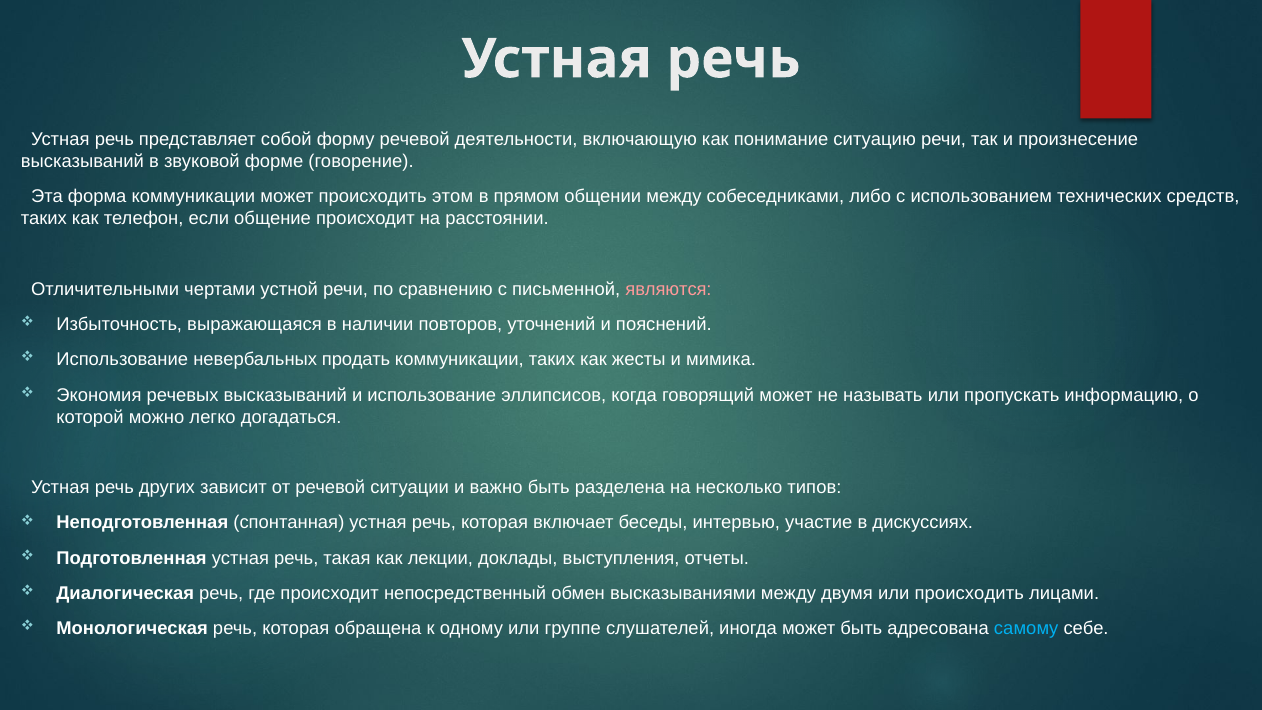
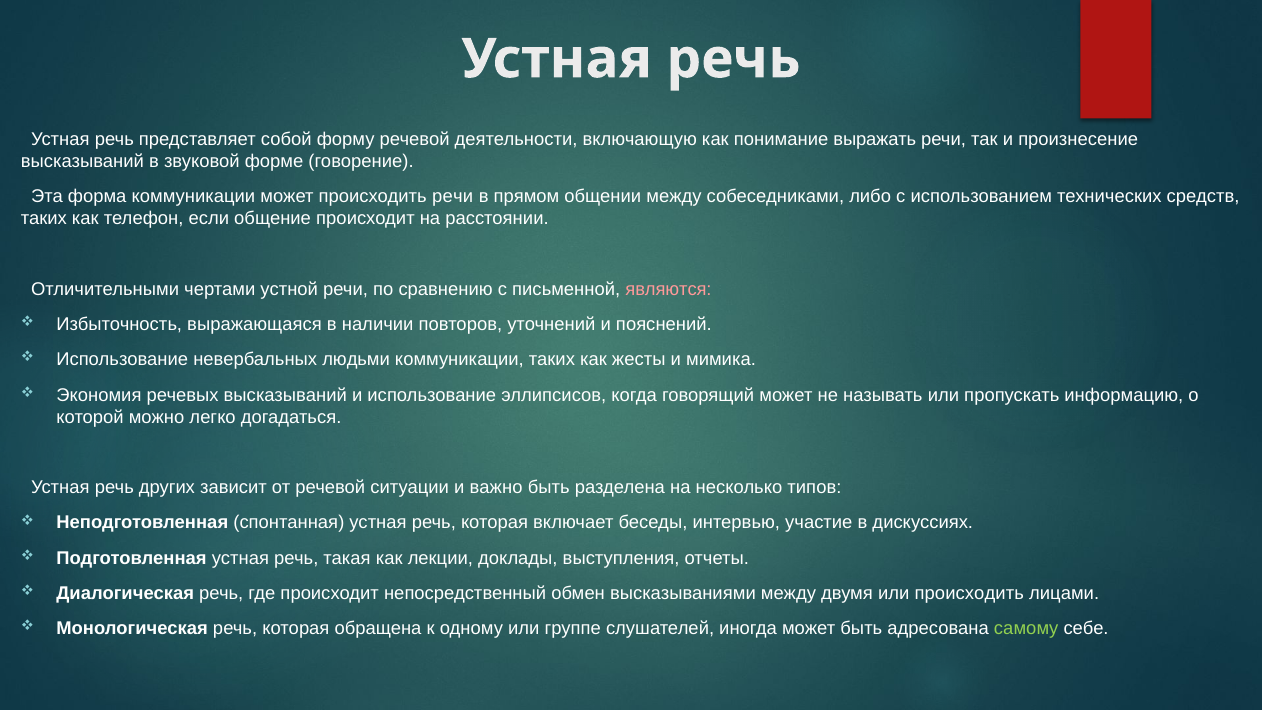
ситуацию: ситуацию -> выражать (875, 139)
происходить этом: этом -> речи (453, 197)
продать: продать -> людьми (356, 360)
самому colour: light blue -> light green (1026, 629)
